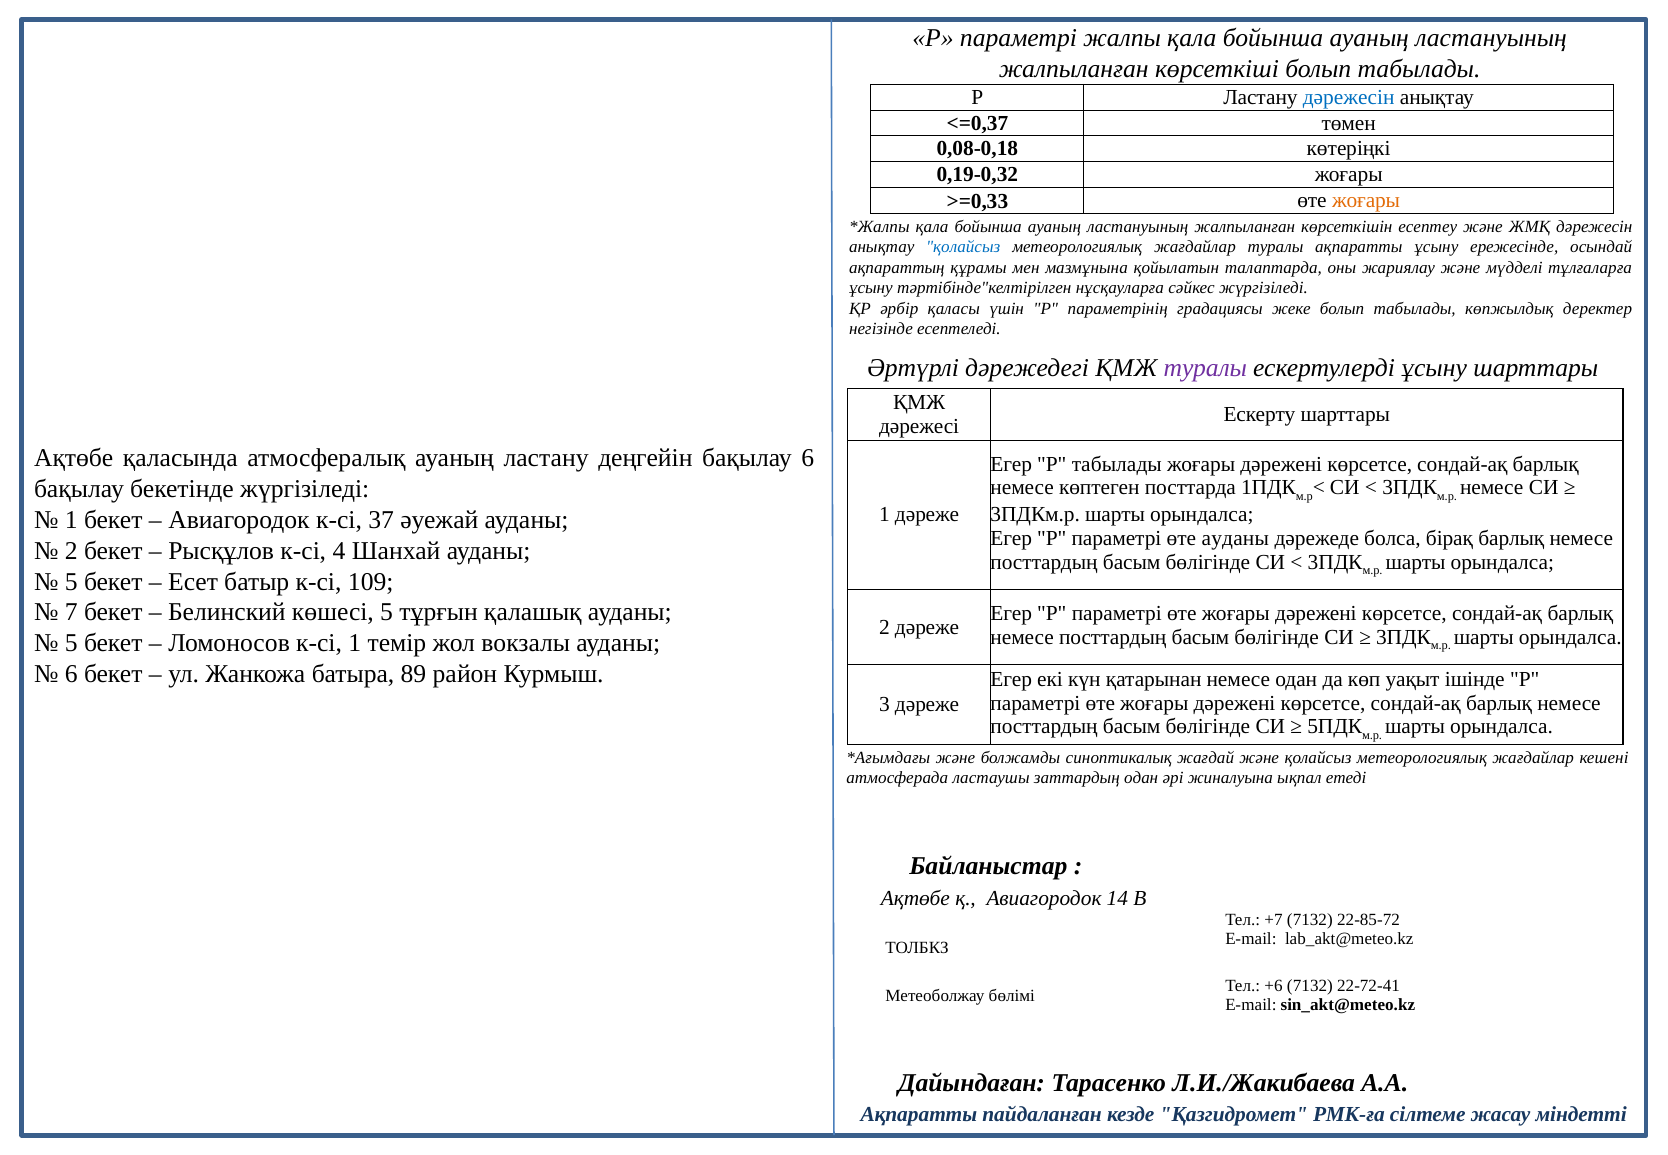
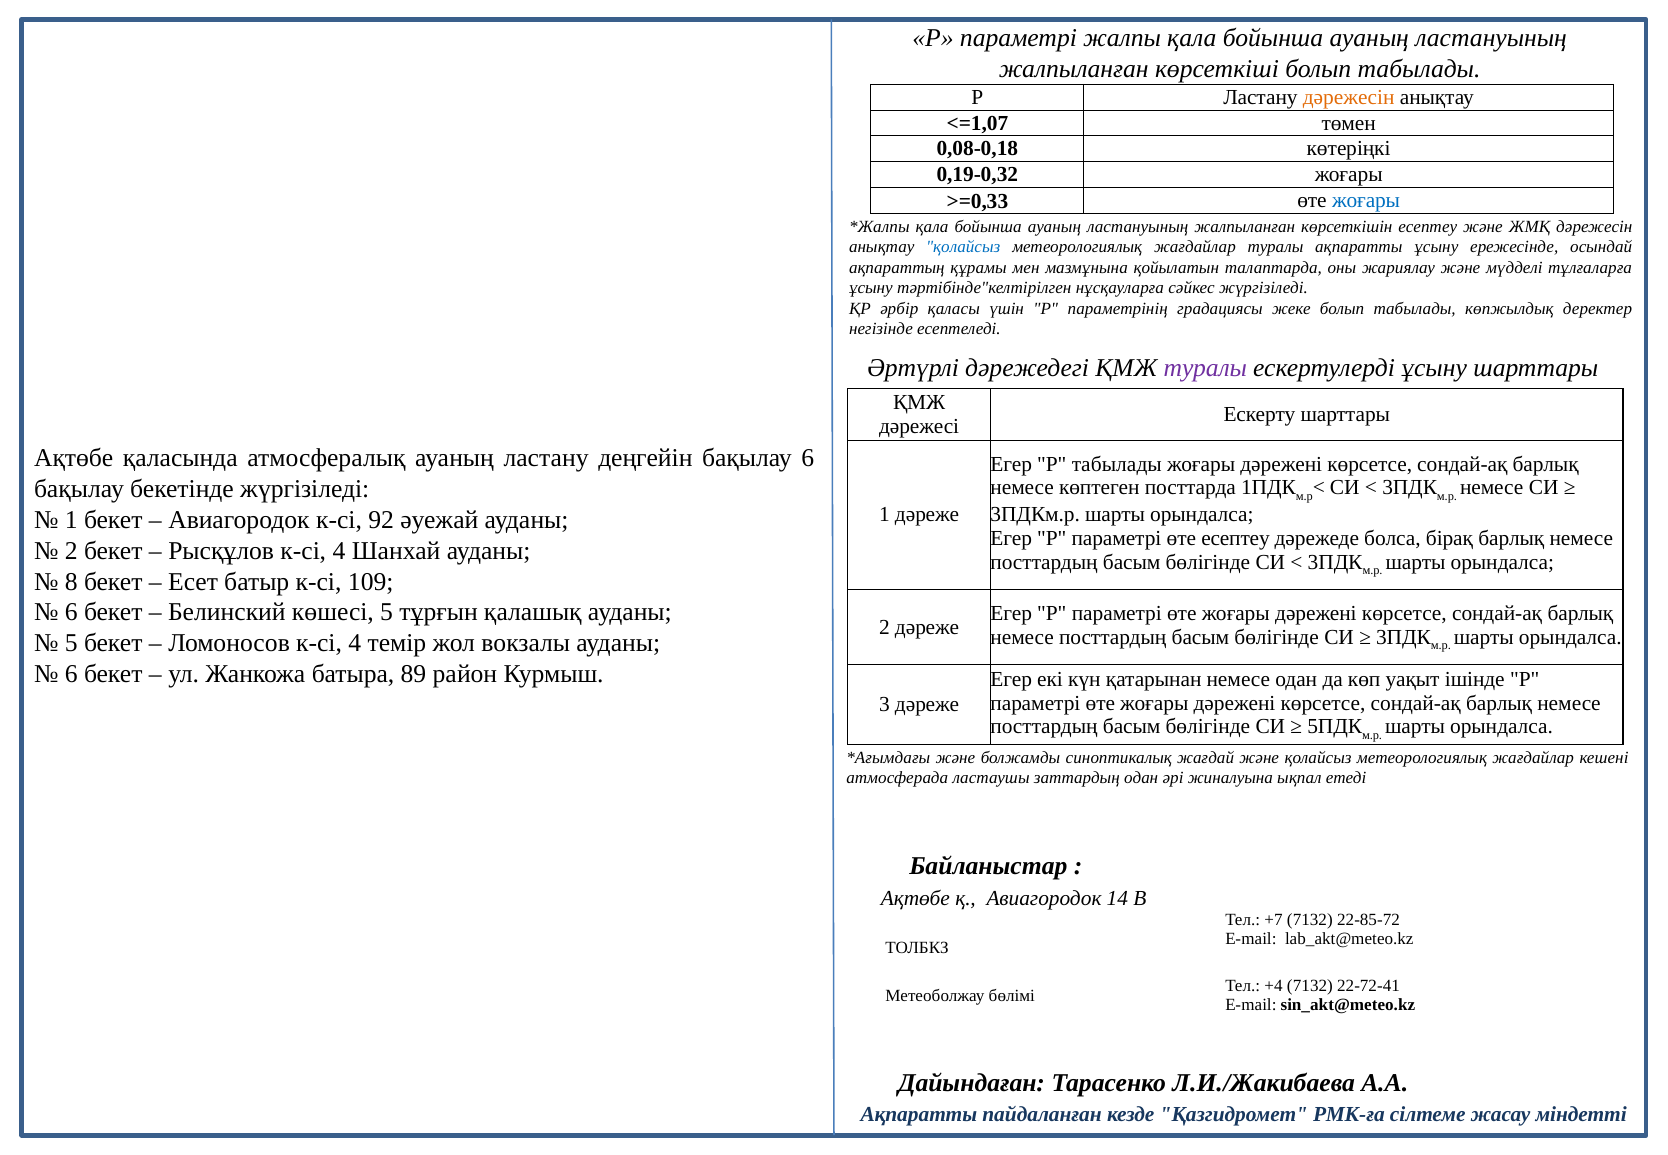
дәрежесін colour: blue -> orange (1349, 97)
<=0,37: <=0,37 -> <=1,07 (977, 123)
жоғары colour: orange -> blue (1366, 200)
37: 37 -> 92 (381, 520)
өте ауданы: ауданы -> есептеу (1235, 538)
5: 5 -> 8 (71, 582)
7: 7 -> 6 (71, 612)
Ломоносов к-сі 1: 1 -> 4 (355, 643)
+6: +6 -> +4 (1274, 986)
